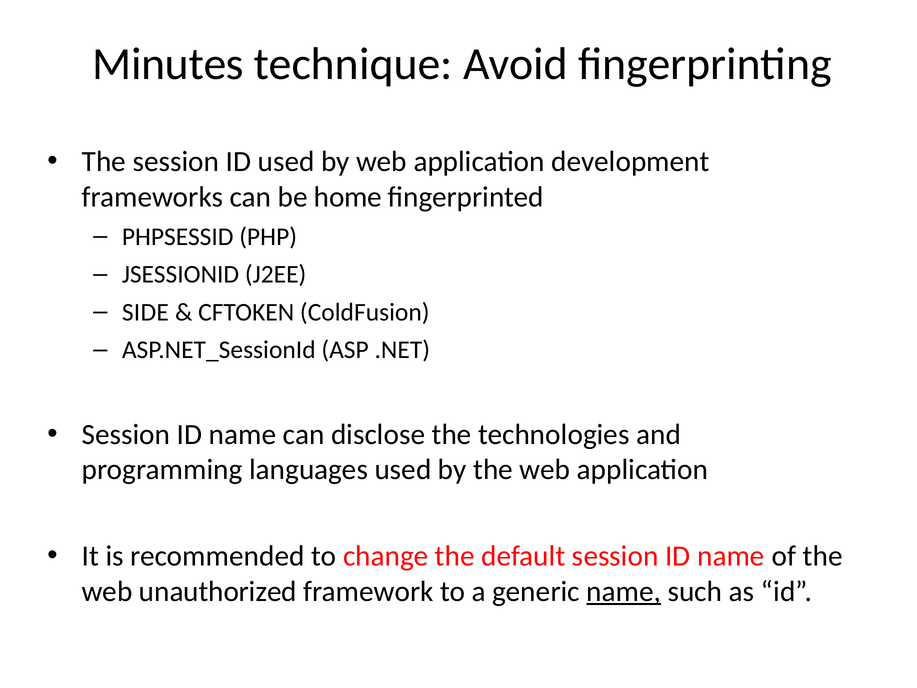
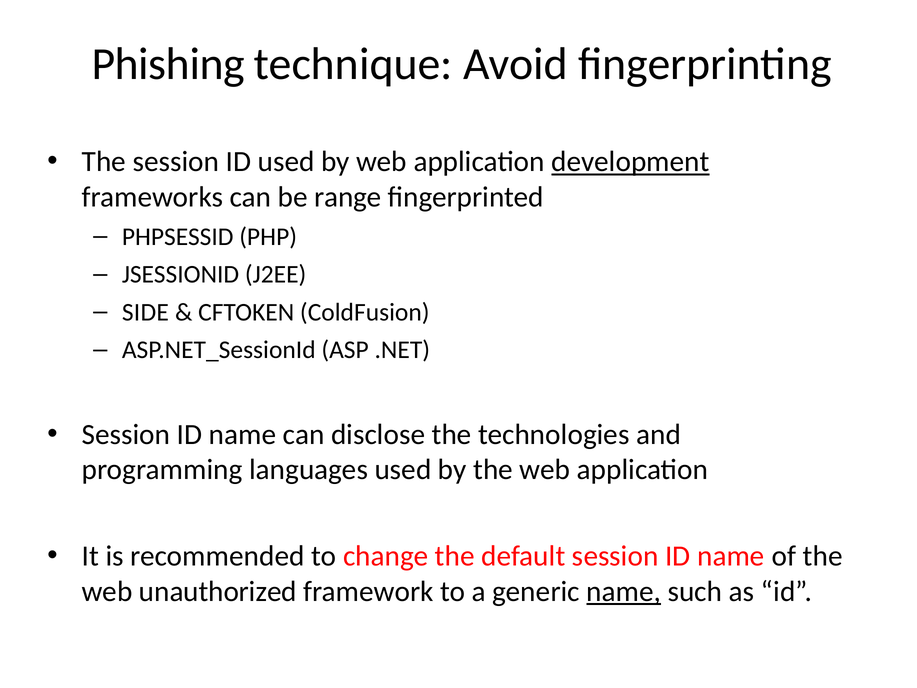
Minutes: Minutes -> Phishing (168, 64)
development underline: none -> present (630, 162)
home: home -> range (348, 197)
